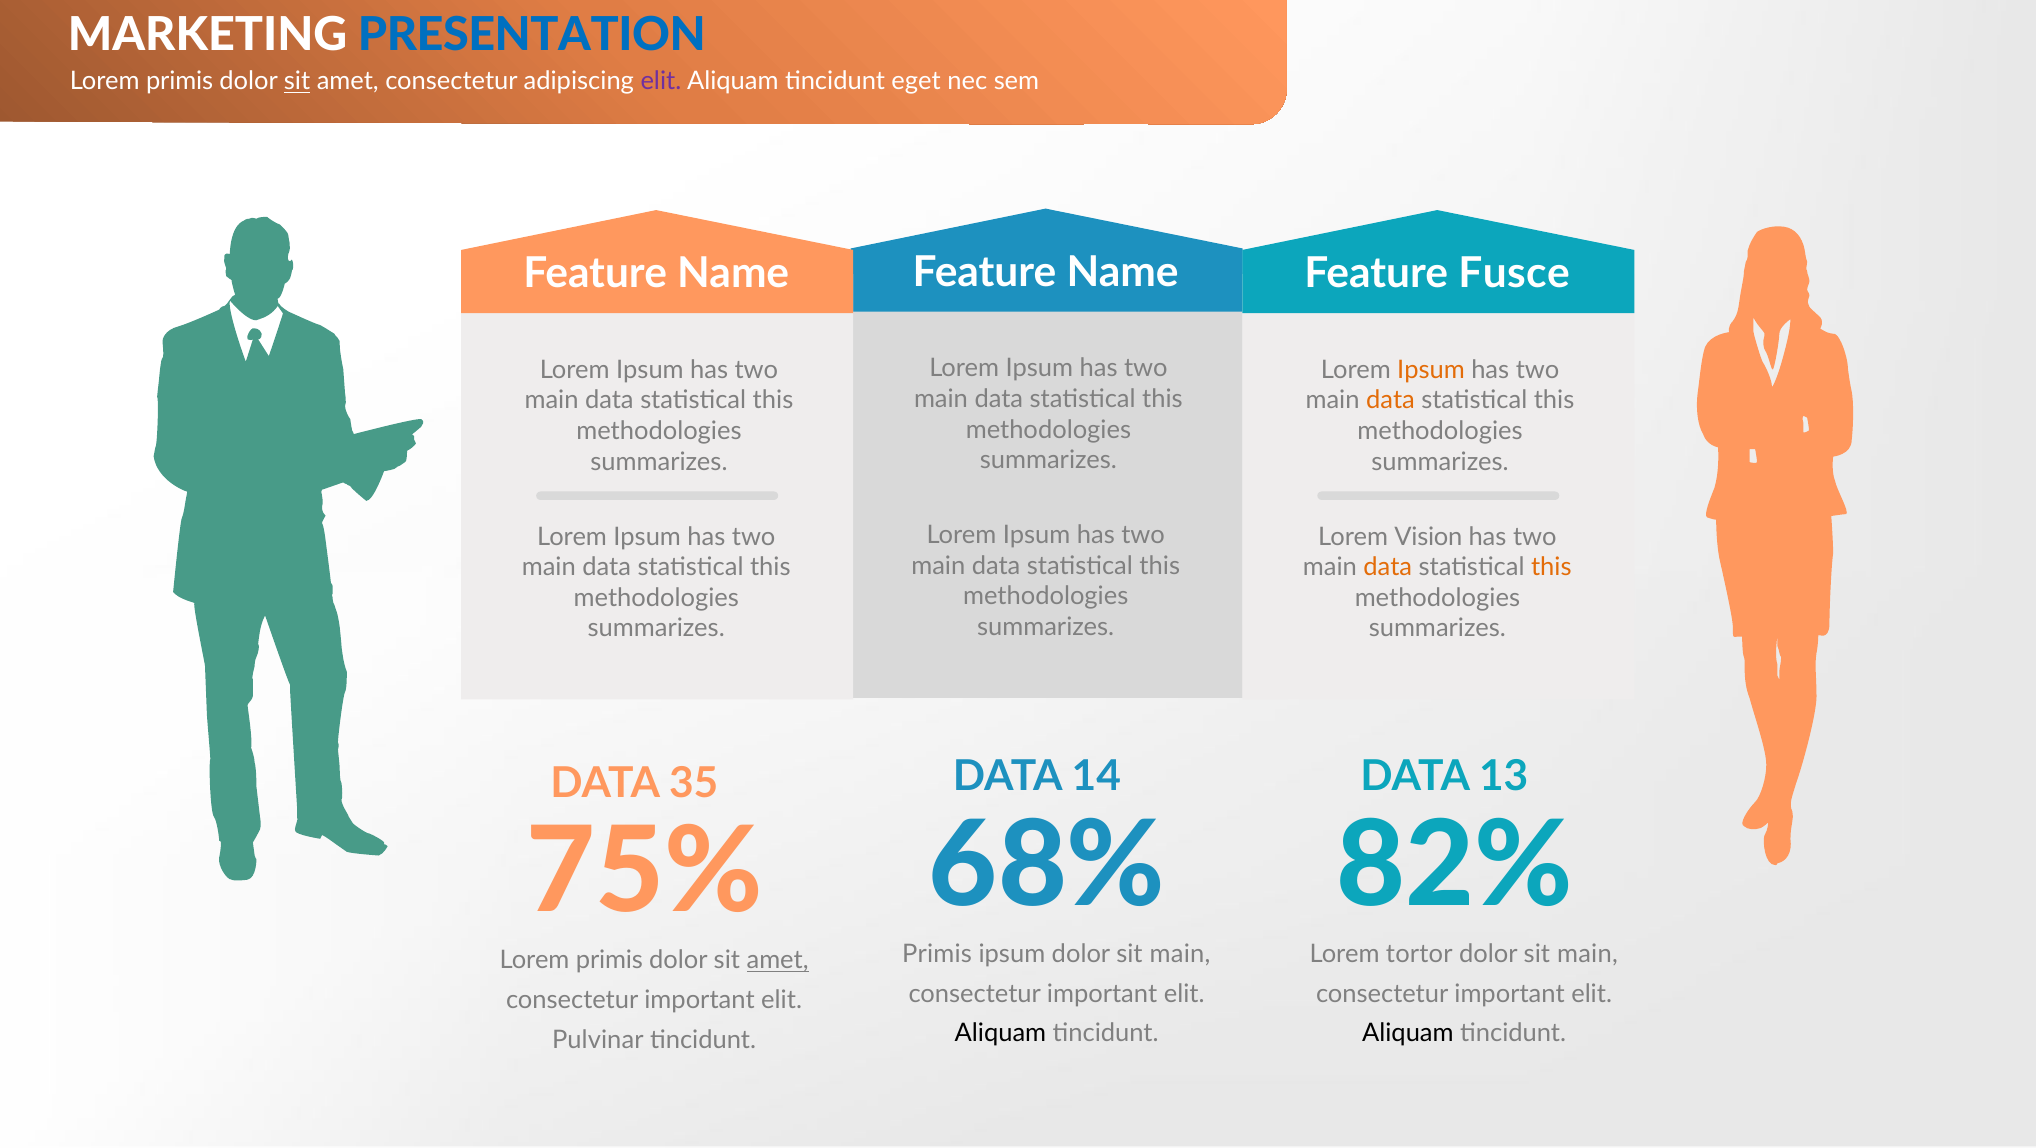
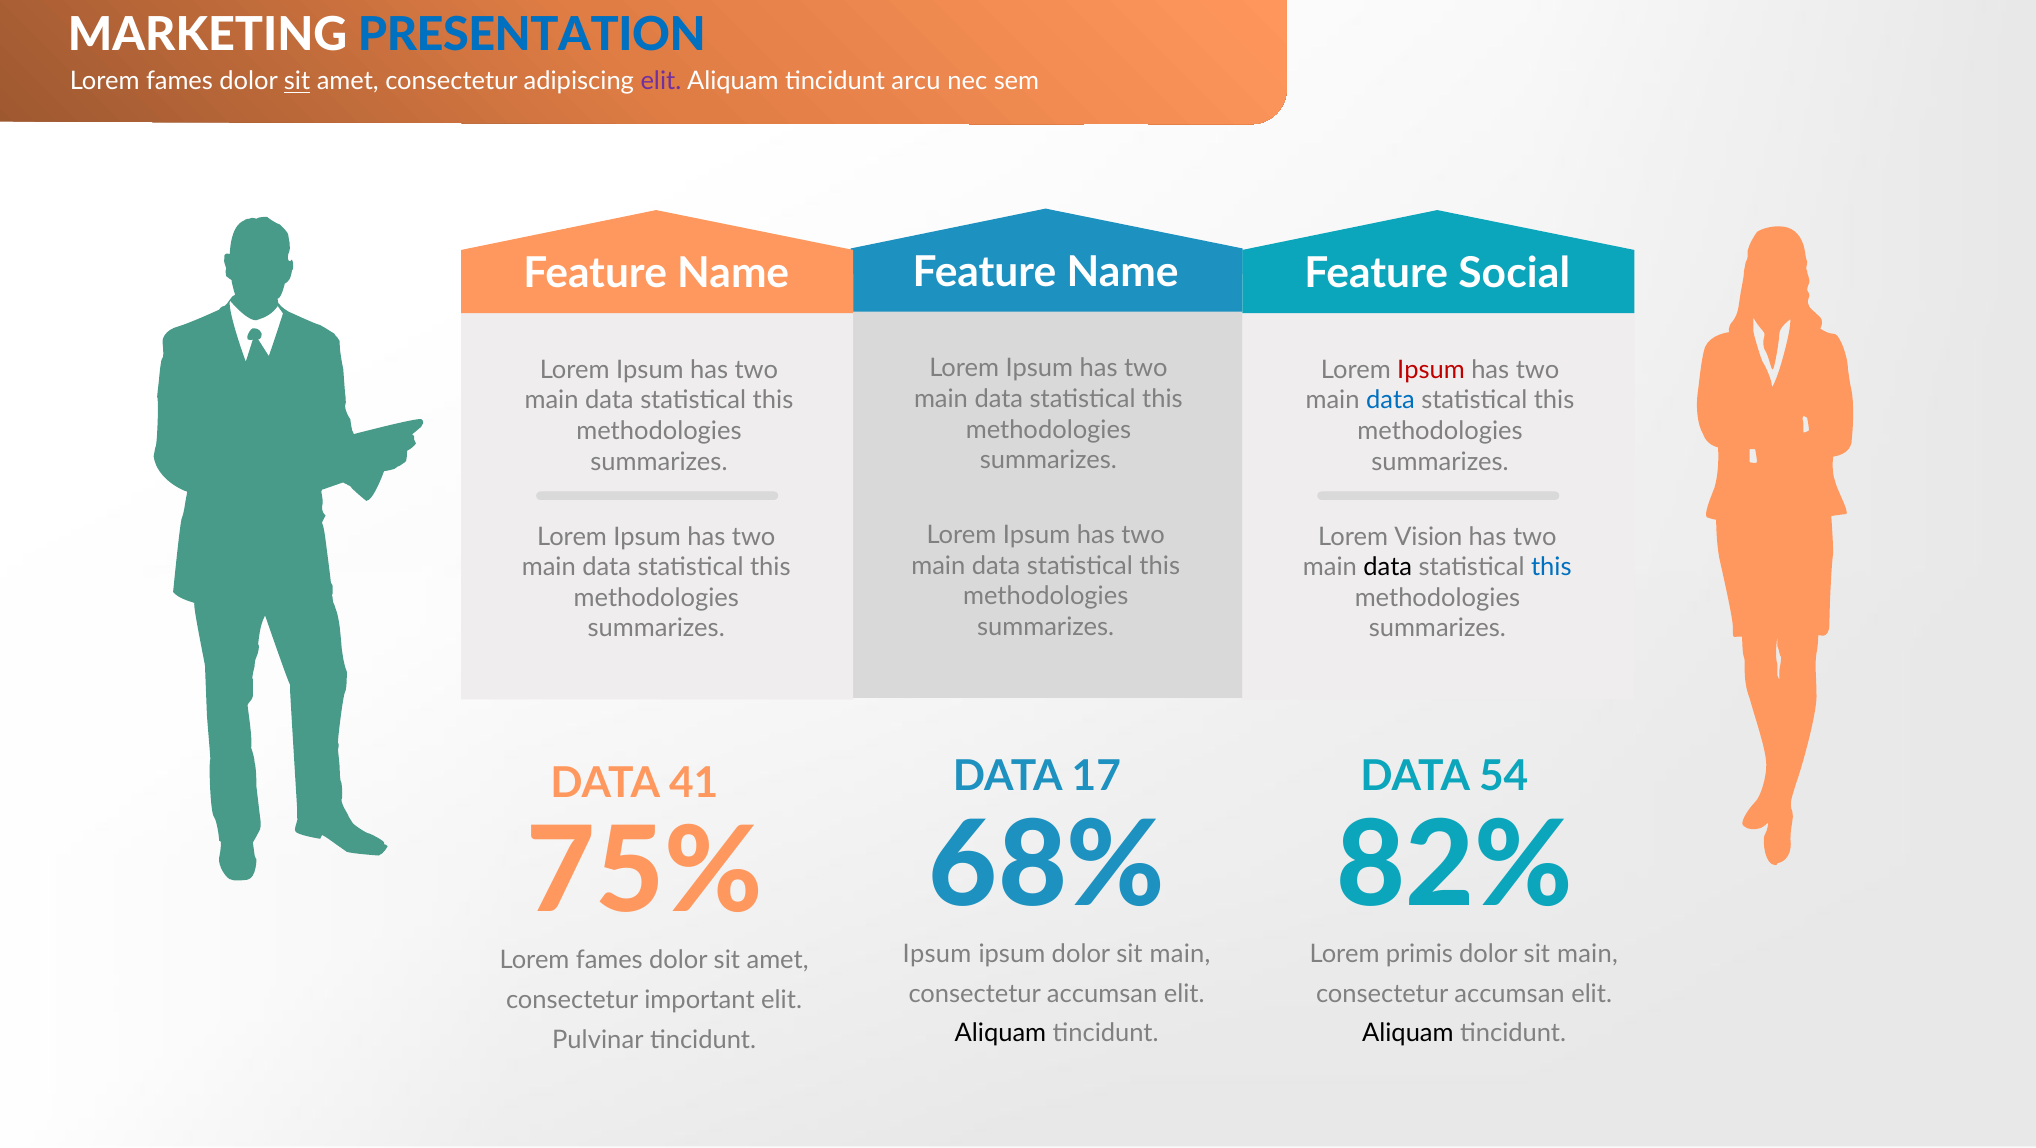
primis: primis -> fames (180, 81)
eget: eget -> arcu (916, 81)
Fusce: Fusce -> Social (1514, 274)
Ipsum colour: orange -> red (1431, 370)
data colour: orange -> blue (1390, 401)
data colour: orange -> black (1388, 567)
this colour: orange -> blue (1551, 567)
14: 14 -> 17 (1096, 777)
13: 13 -> 54 (1504, 777)
35: 35 -> 41 (694, 783)
Primis: Primis -> Ipsum (937, 954)
tortor: tortor -> primis (1419, 954)
primis: primis -> fames (609, 960)
amet underline: present -> none (778, 960)
important: important -> accumsan (1102, 994)
important: important -> accumsan (1510, 994)
